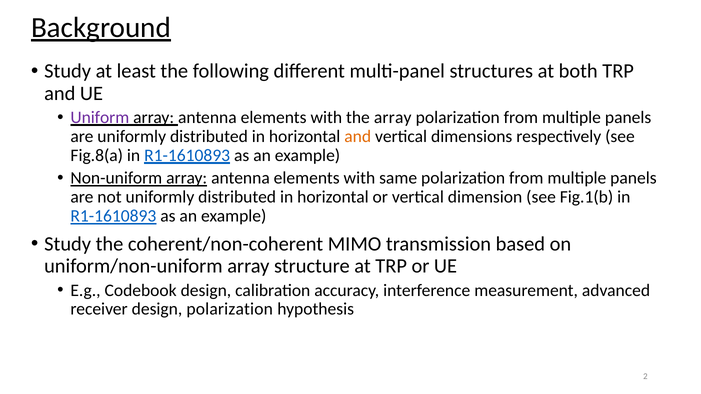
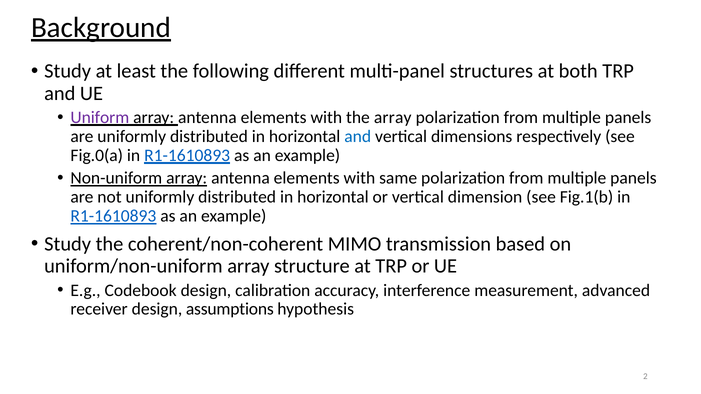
and colour: orange -> blue (358, 136)
Fig.8(a: Fig.8(a -> Fig.0(a (97, 156)
design polarization: polarization -> assumptions (230, 309)
